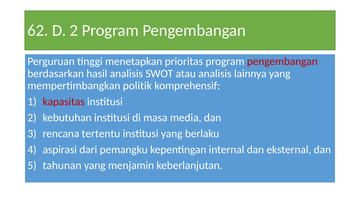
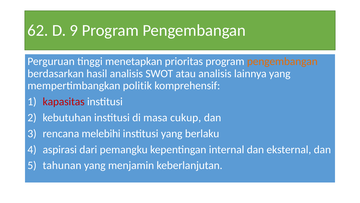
D 2: 2 -> 9 (74, 30)
pengembangan colour: red -> orange (282, 61)
media: media -> cukup (186, 117)
tertentu: tertentu -> melebihi (101, 133)
